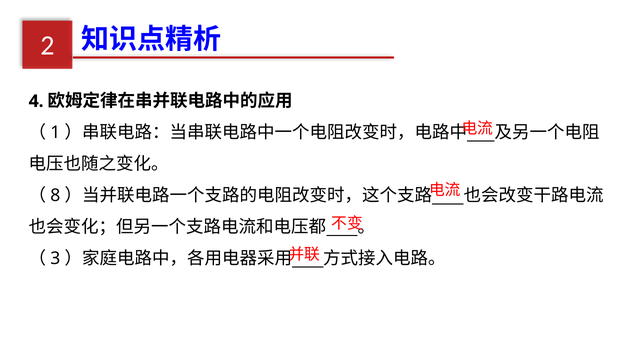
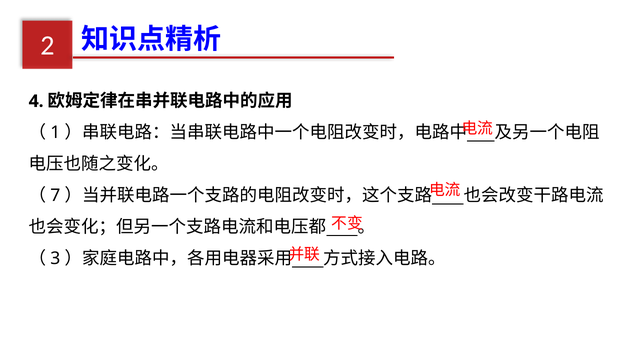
8: 8 -> 7 (55, 195)
